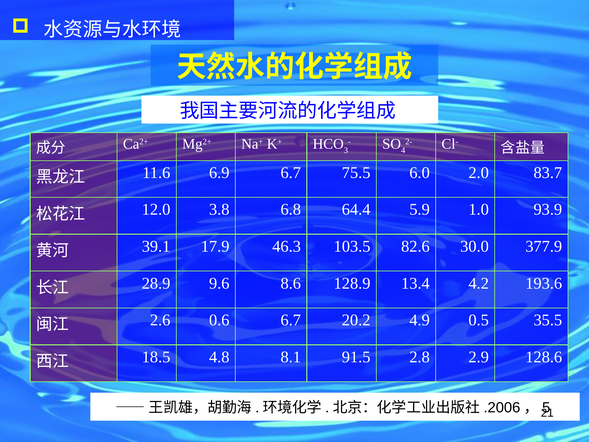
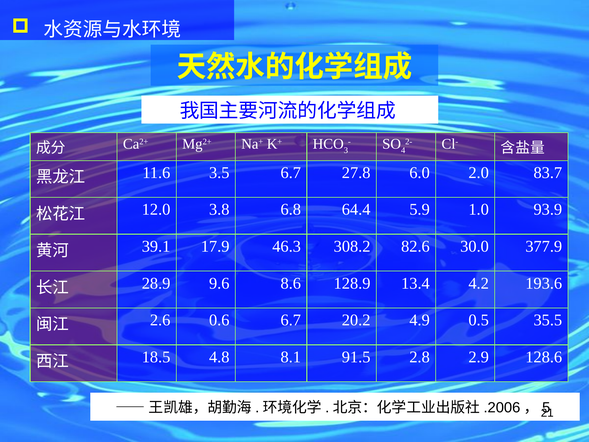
6.9: 6.9 -> 3.5 (219, 173)
75.5: 75.5 -> 27.8 (356, 173)
103.5: 103.5 -> 308.2 (352, 246)
